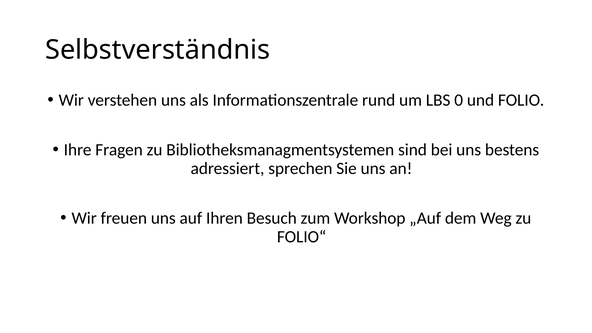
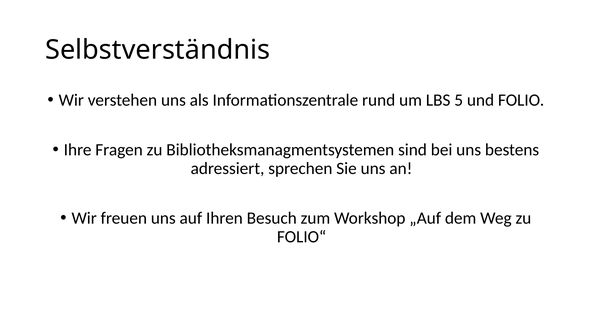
0: 0 -> 5 (459, 100)
